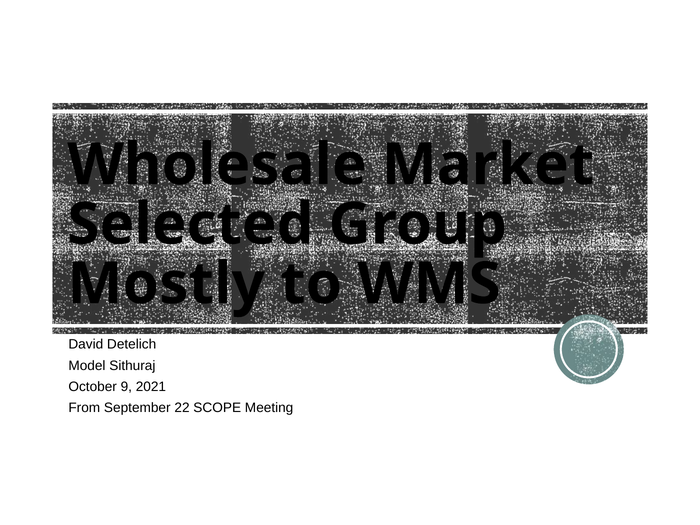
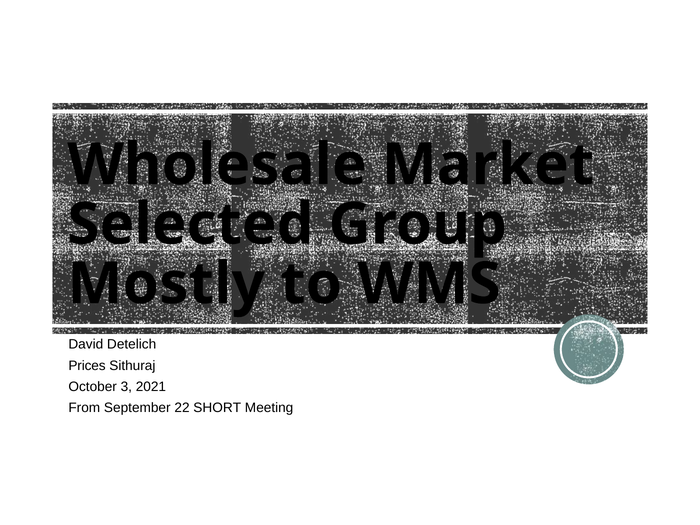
Model: Model -> Prices (87, 366)
9: 9 -> 3 (126, 387)
SCOPE: SCOPE -> SHORT (217, 408)
